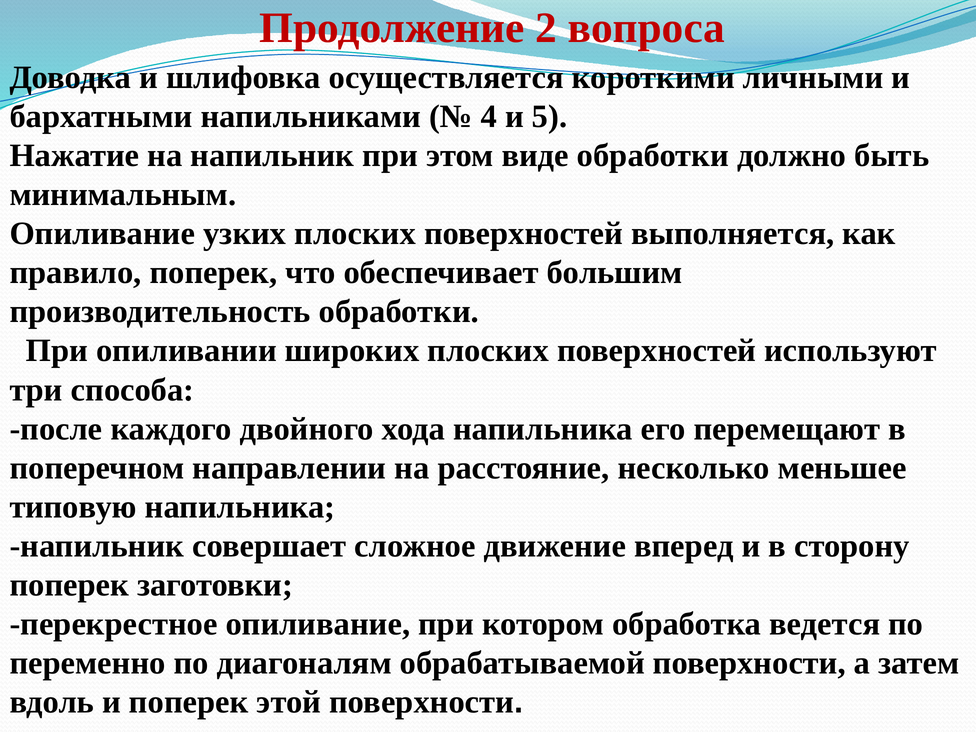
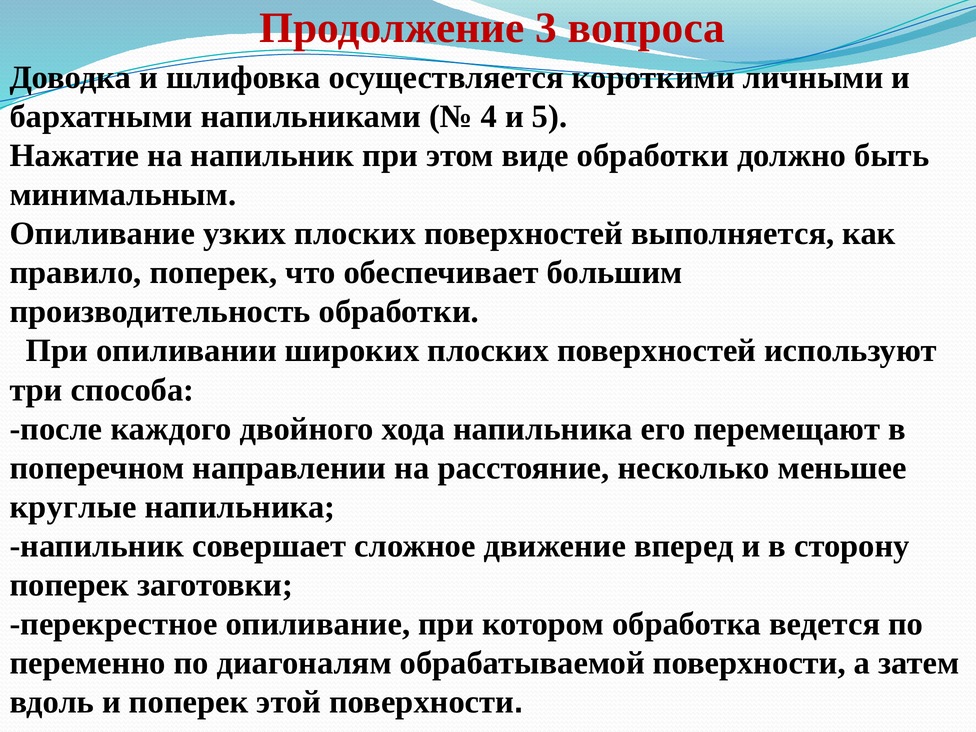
2: 2 -> 3 (546, 28)
типовую: типовую -> круглые (73, 507)
